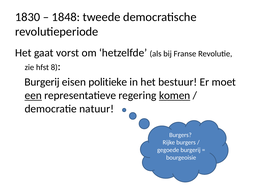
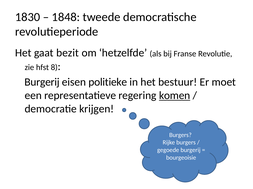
vorst: vorst -> bezit (68, 53)
een underline: present -> none (33, 96)
natuur: natuur -> krijgen (97, 109)
